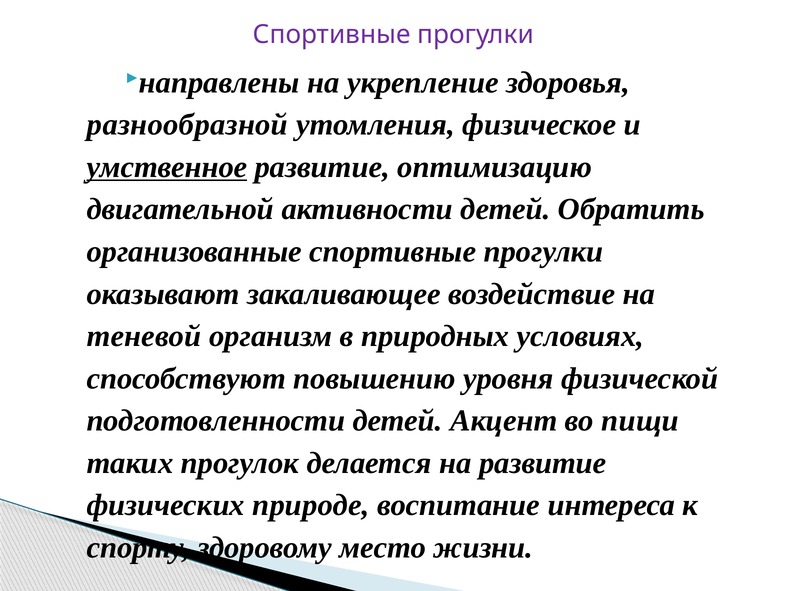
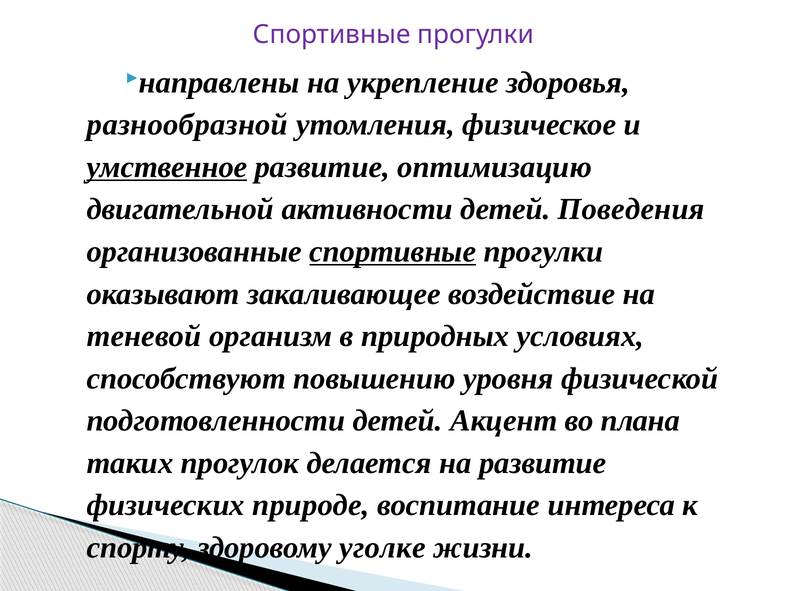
Обратить: Обратить -> Поведения (631, 209)
спортивные underline: none -> present (393, 251)
пищи: пищи -> плана (640, 420)
место: место -> уголке (383, 547)
